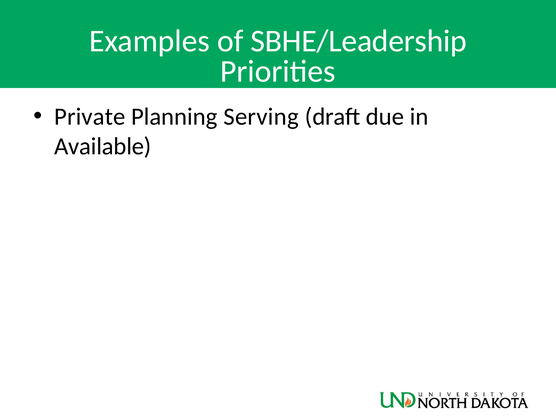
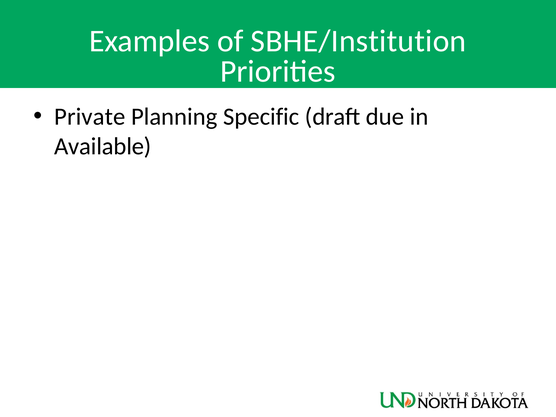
SBHE/Leadership: SBHE/Leadership -> SBHE/Institution (358, 41)
Serving: Serving -> Specific (261, 117)
